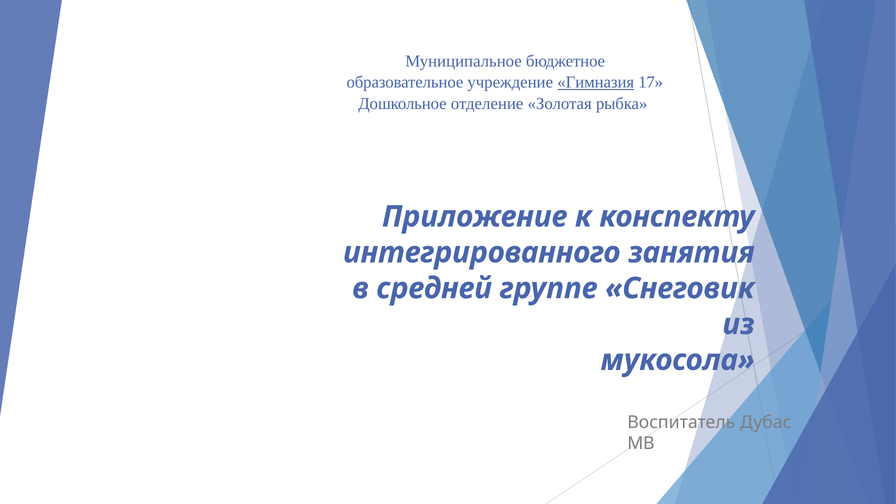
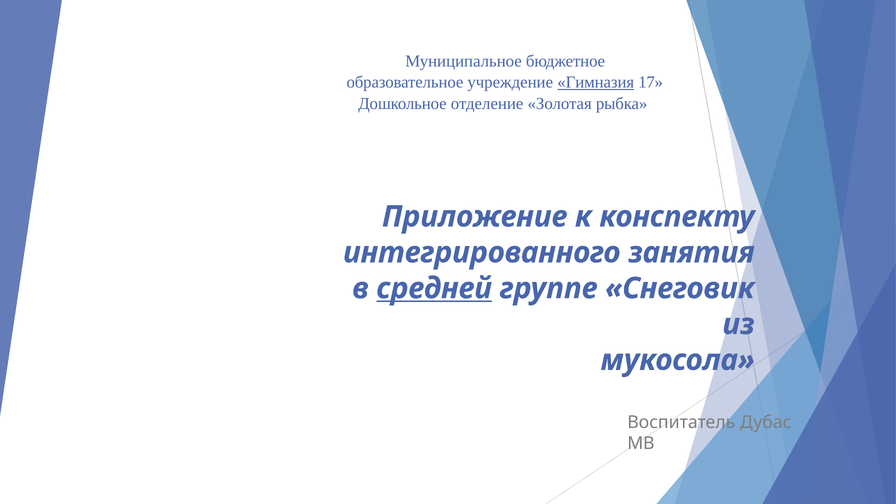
средней underline: none -> present (434, 288)
